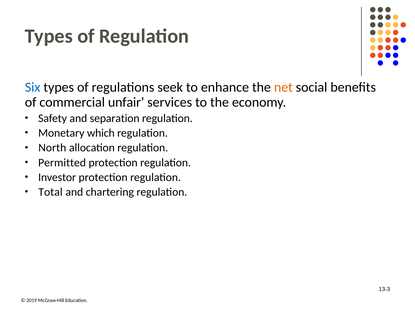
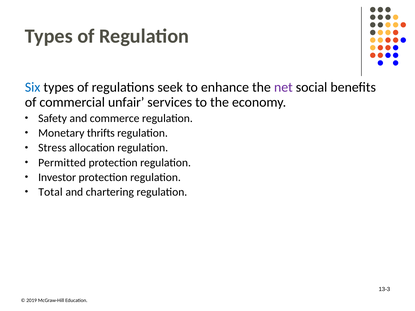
net colour: orange -> purple (283, 88)
separation: separation -> commerce (115, 118)
which: which -> thrifts (101, 133)
North: North -> Stress (52, 148)
